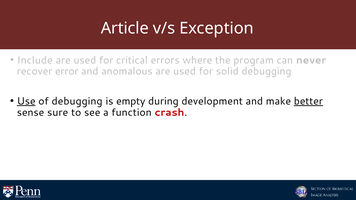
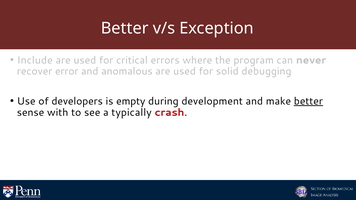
Article: Article -> Better (125, 28)
Use underline: present -> none (26, 101)
of debugging: debugging -> developers (77, 101)
sure: sure -> with (58, 112)
function: function -> typically (132, 112)
